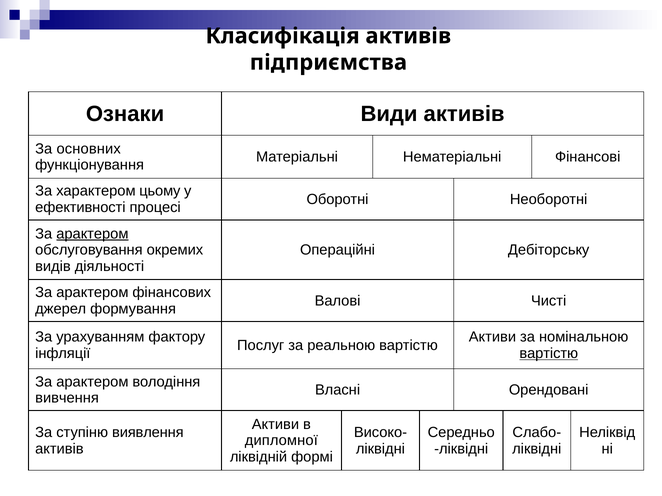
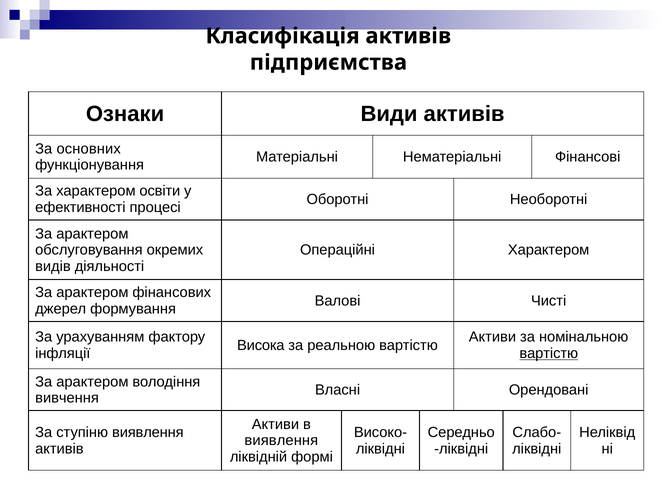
цьому: цьому -> освіти (160, 191)
арактером underline: present -> none (92, 234)
Операційні Дебіторську: Дебіторську -> Характером (549, 250)
Послуг: Послуг -> Висока (261, 346)
дипломної: дипломної -> виявлення (281, 441)
